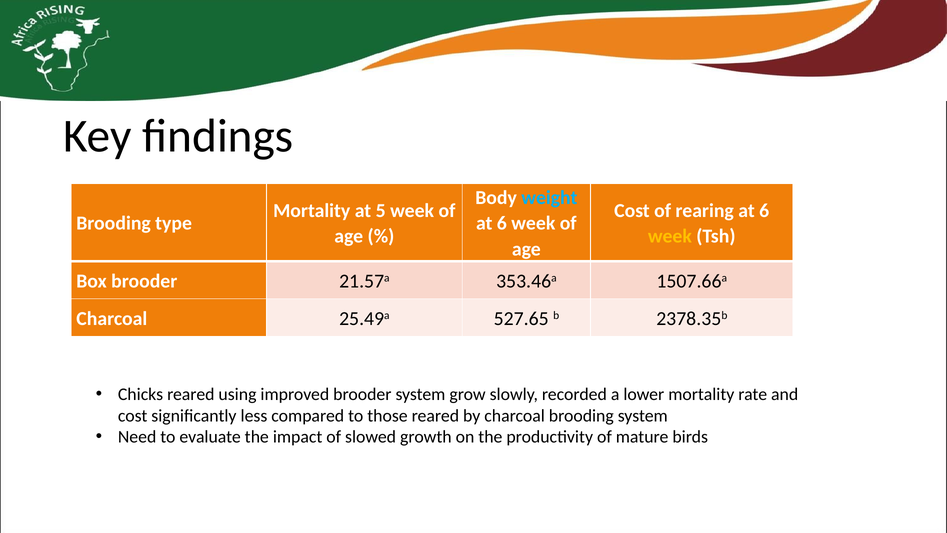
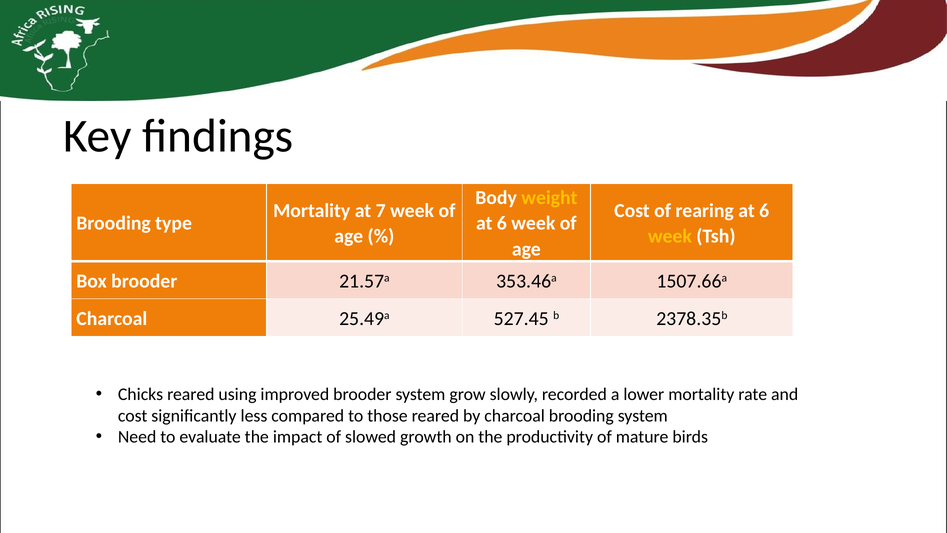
weight colour: light blue -> yellow (549, 197)
5: 5 -> 7 (381, 210)
527.65: 527.65 -> 527.45 (521, 318)
